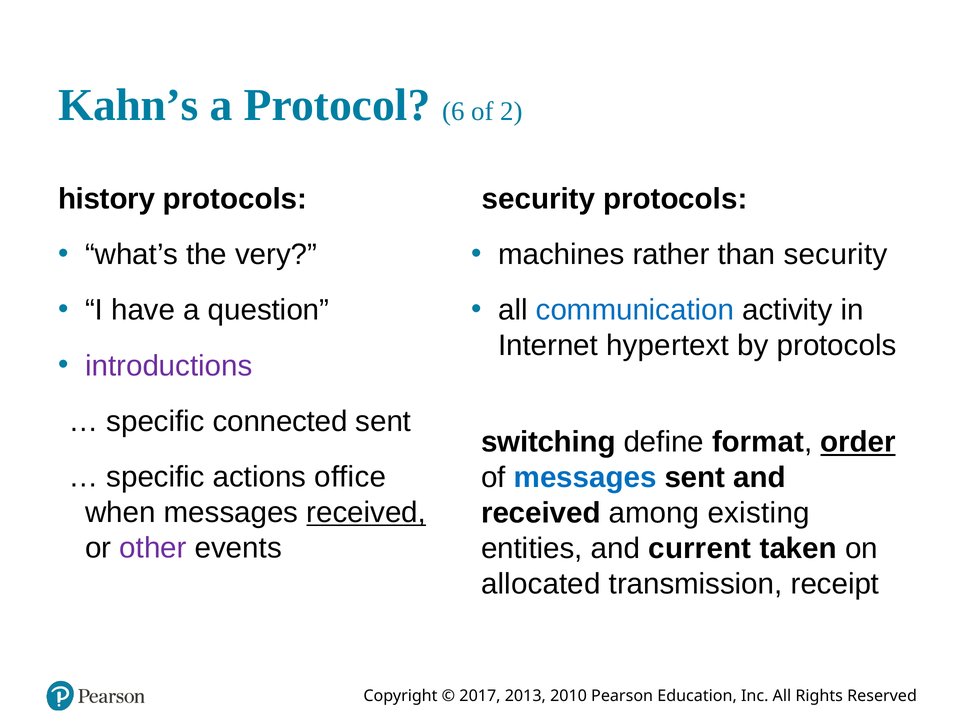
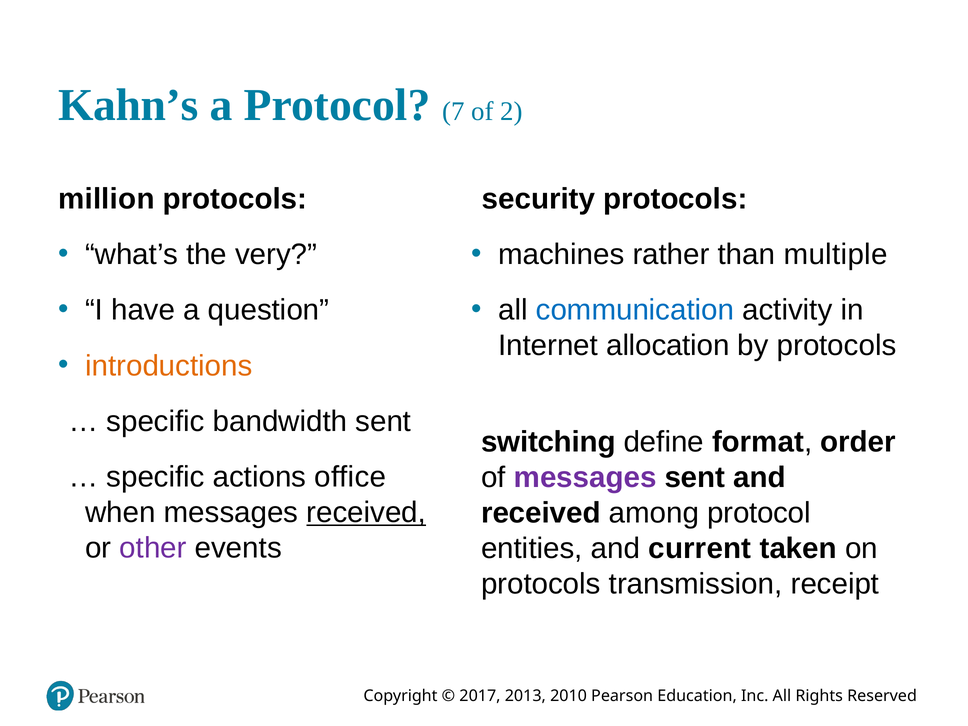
6: 6 -> 7 (453, 111)
history: history -> million (106, 199)
than security: security -> multiple (836, 255)
hypertext: hypertext -> allocation (668, 346)
introductions colour: purple -> orange (169, 366)
connected: connected -> bandwidth (280, 421)
order underline: present -> none (858, 442)
messages colour: blue -> purple (585, 478)
among existing: existing -> protocol (759, 513)
allocated: allocated -> protocols (541, 584)
